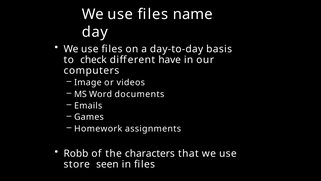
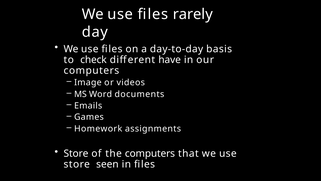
name: name -> rarely (193, 14)
Robb: Robb -> Store (76, 153)
the characters: characters -> computers (150, 153)
